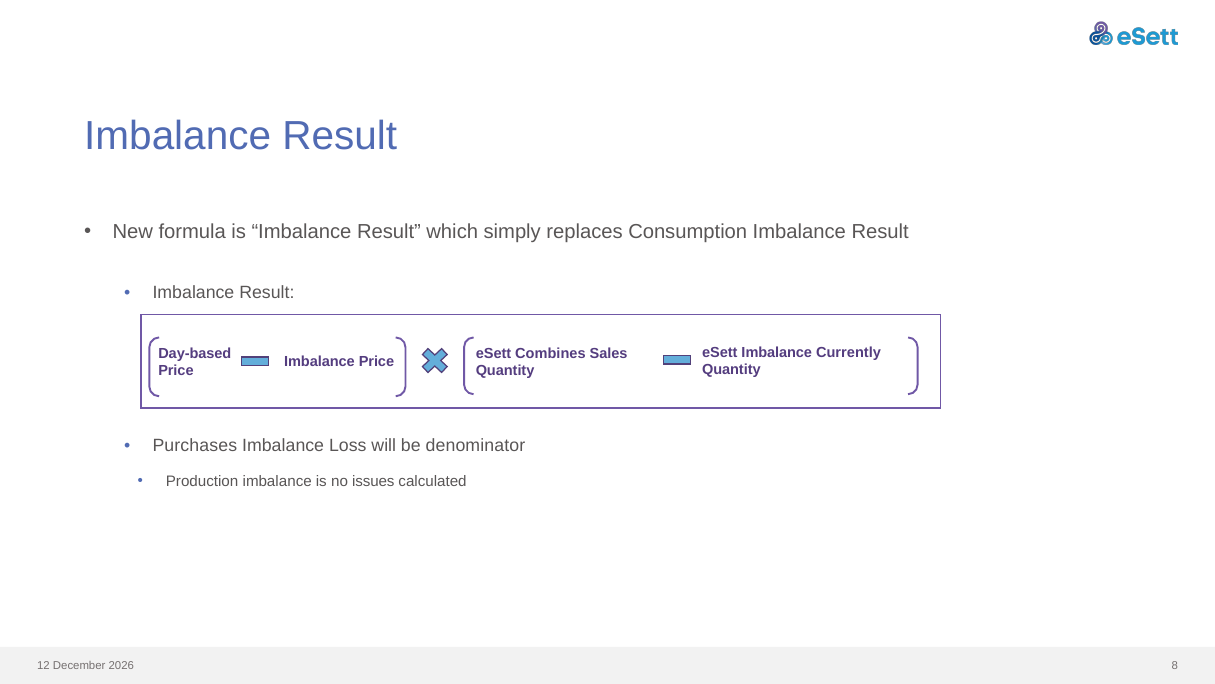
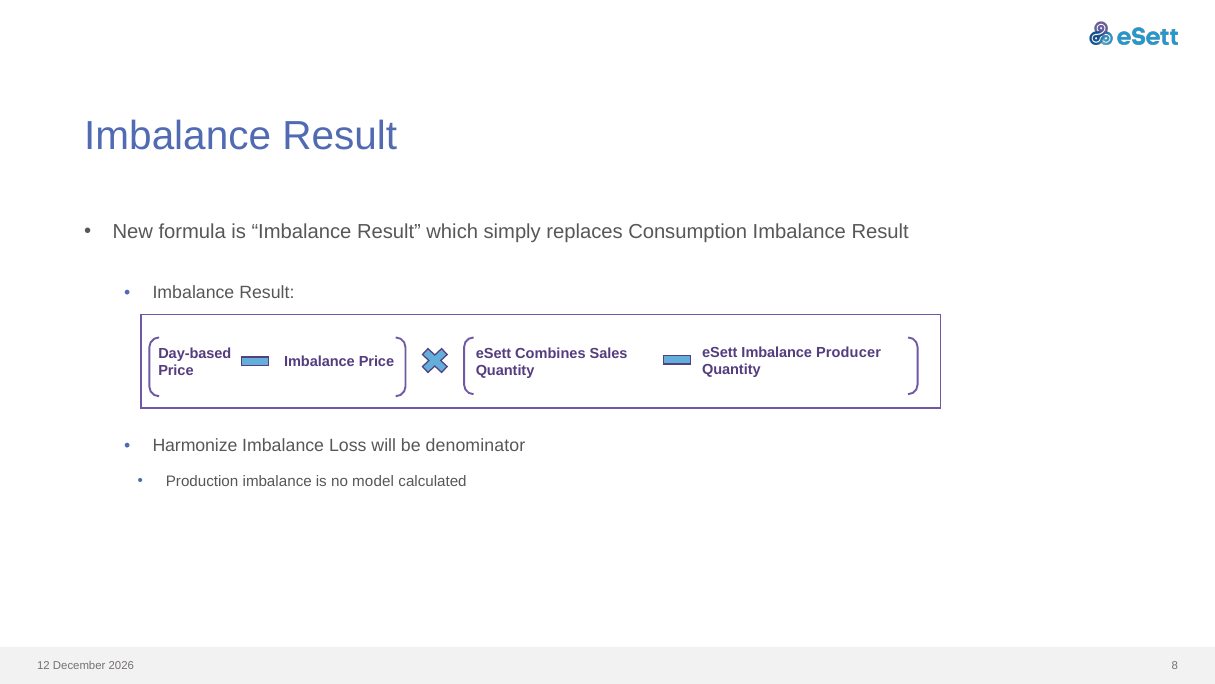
Currently: Currently -> Producer (848, 352)
Purchases: Purchases -> Harmonize (195, 445)
issues: issues -> model (373, 481)
